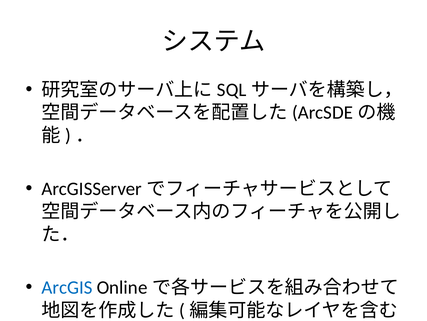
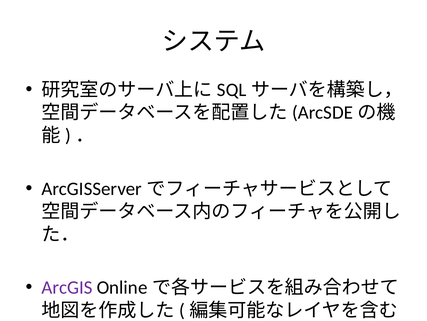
ArcGIS colour: blue -> purple (67, 287)
